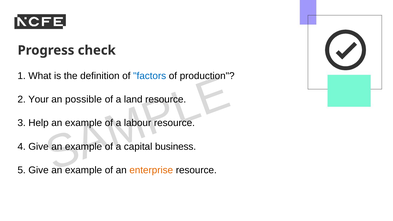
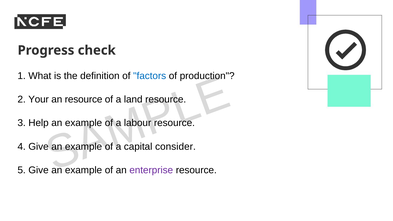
an possible: possible -> resource (84, 99)
business: business -> consider (175, 147)
enterprise colour: orange -> purple (151, 170)
